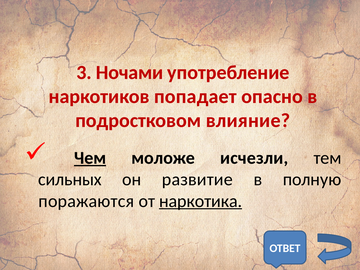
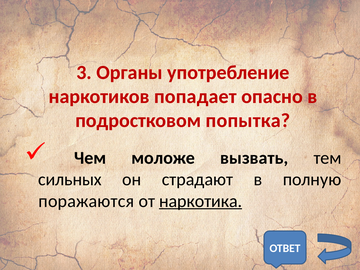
Ночами: Ночами -> Органы (129, 72)
влияние: влияние -> попытка (248, 120)
Чем underline: present -> none (90, 158)
исчезли: исчезли -> вызвать (254, 158)
развитие: развитие -> страдают (197, 179)
